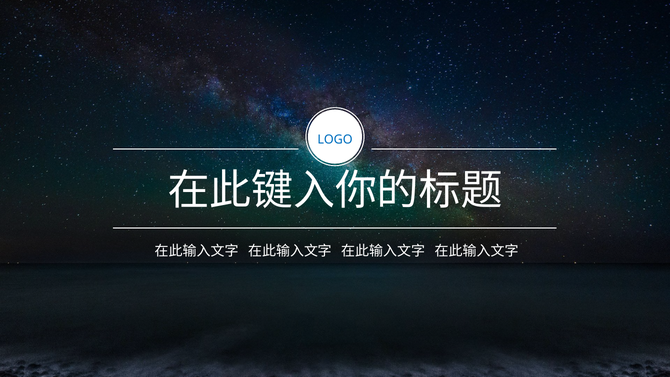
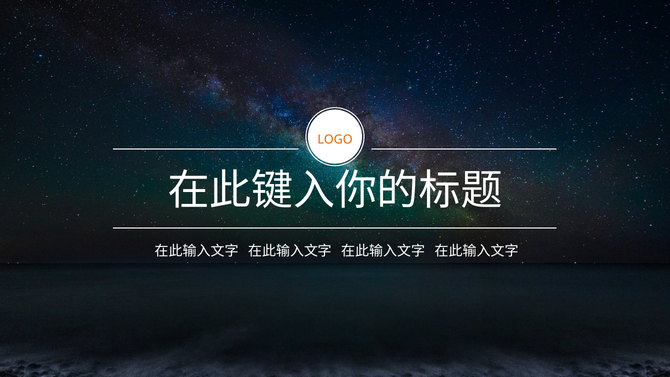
LOGO colour: blue -> orange (335, 140)
